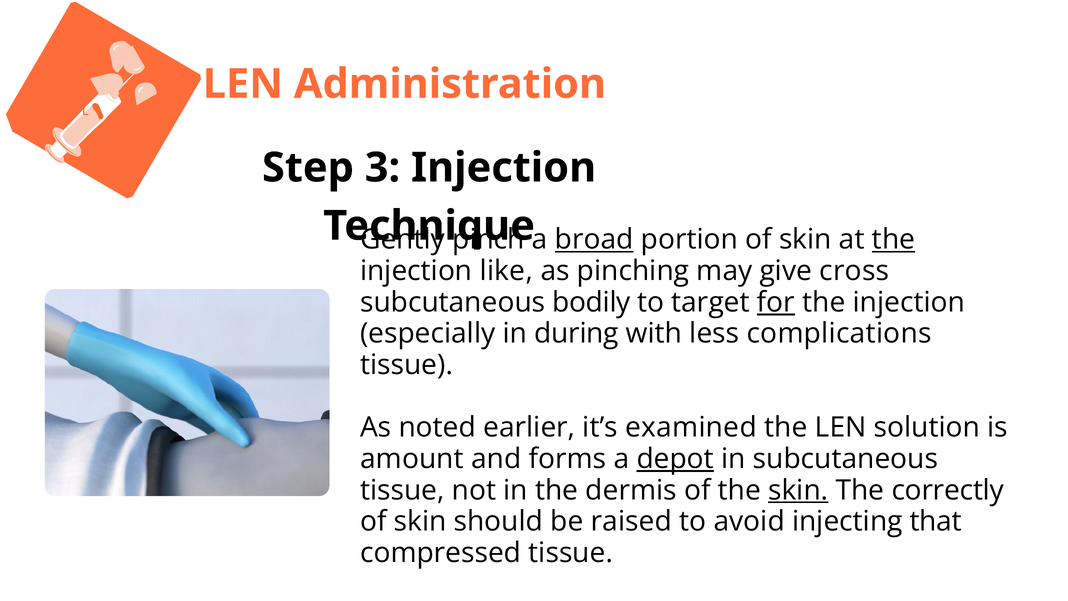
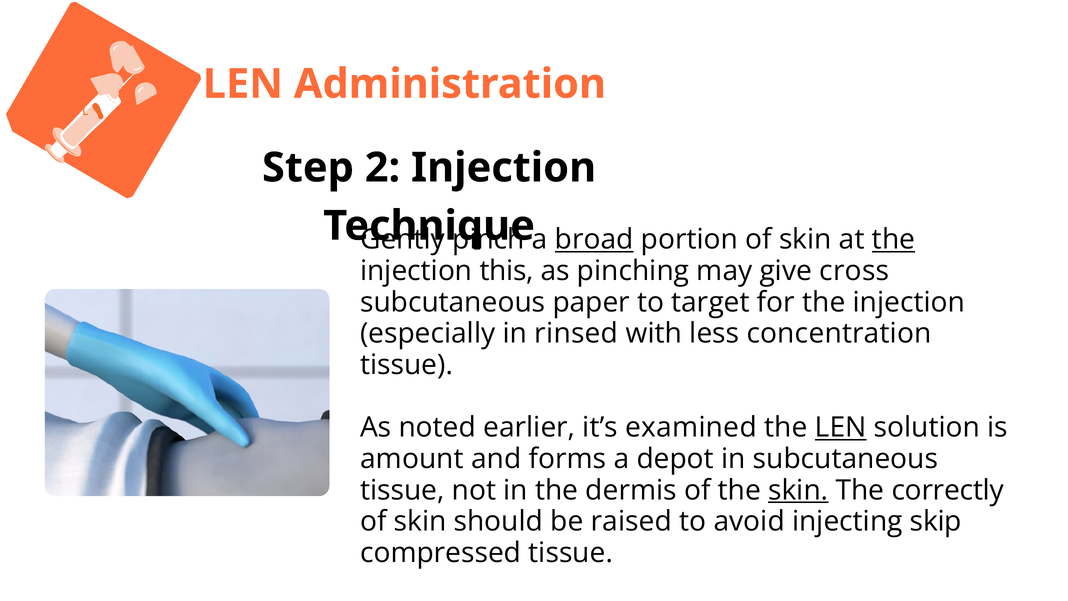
3: 3 -> 2 (382, 168)
like: like -> this (507, 271)
bodily: bodily -> paper (591, 302)
for underline: present -> none (776, 302)
during: during -> rinsed (576, 333)
complications: complications -> concentration (839, 333)
LEN underline: none -> present (841, 427)
depot underline: present -> none (675, 459)
that: that -> skip (936, 521)
